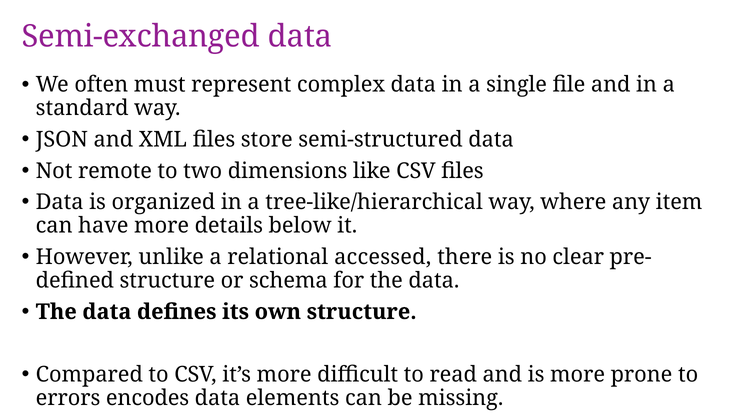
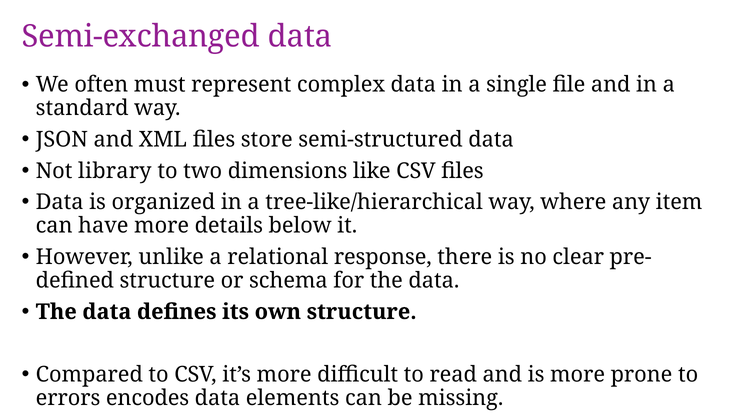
remote: remote -> library (115, 171)
accessed: accessed -> response (383, 257)
